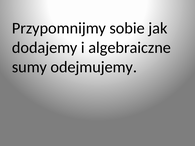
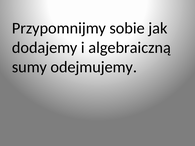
algebraiczne: algebraiczne -> algebraiczną (130, 48)
